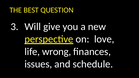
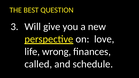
issues: issues -> called (38, 64)
